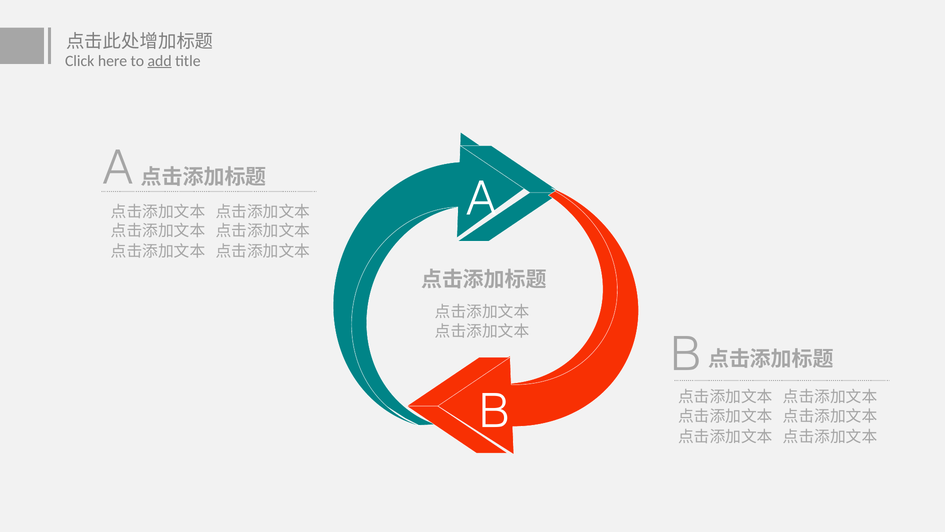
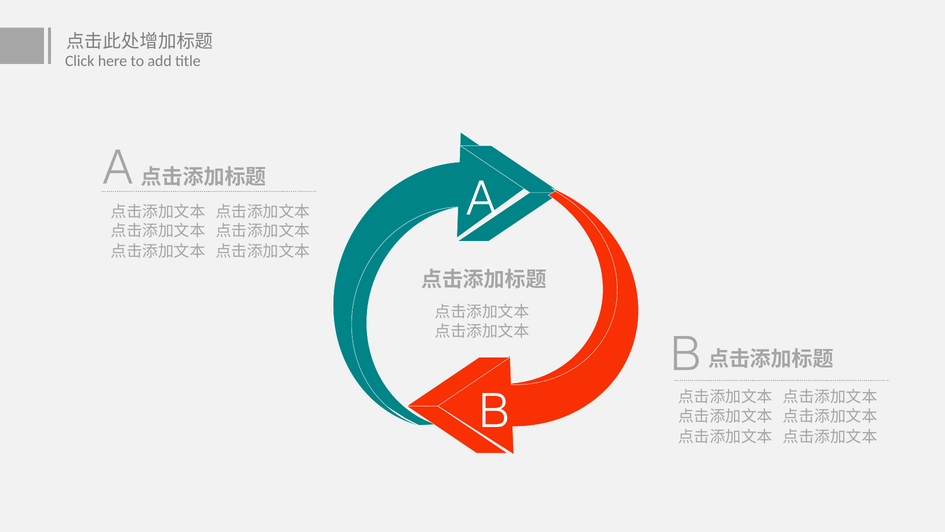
add underline: present -> none (160, 61)
